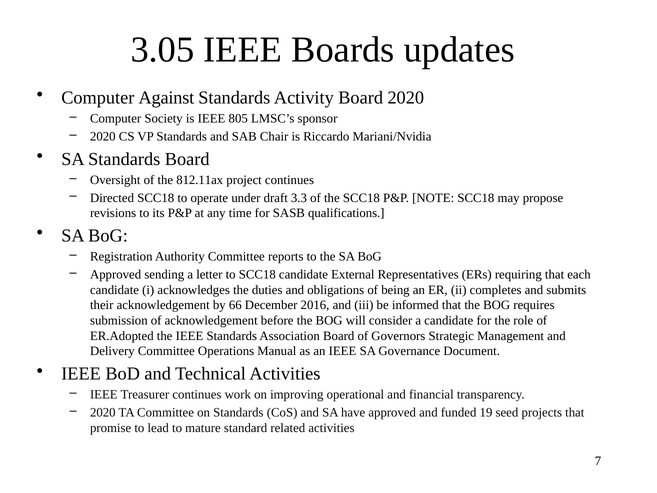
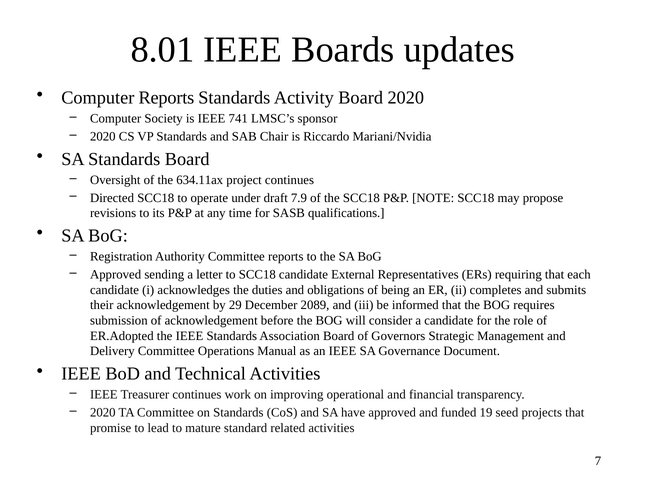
3.05: 3.05 -> 8.01 (162, 50)
Computer Against: Against -> Reports (166, 98)
805: 805 -> 741 (238, 118)
812.11ax: 812.11ax -> 634.11ax (200, 180)
3.3: 3.3 -> 7.9 (299, 198)
66: 66 -> 29 (235, 305)
2016: 2016 -> 2089 (315, 305)
